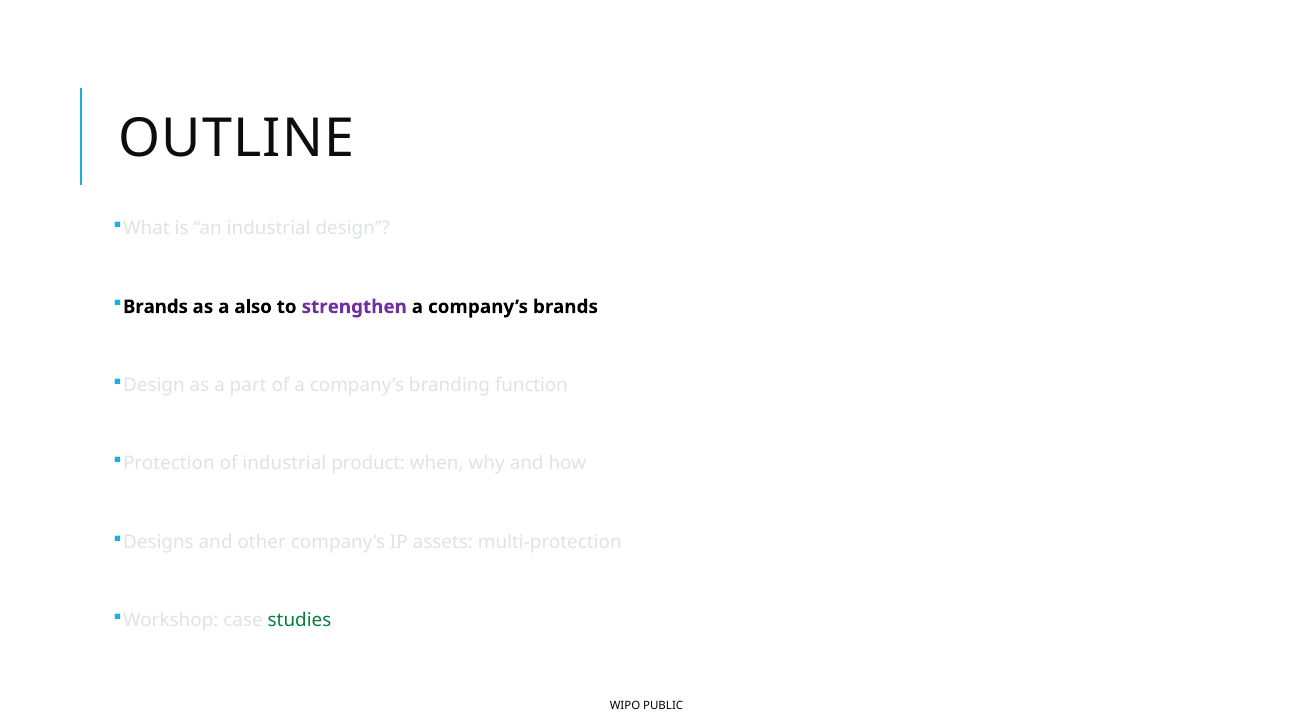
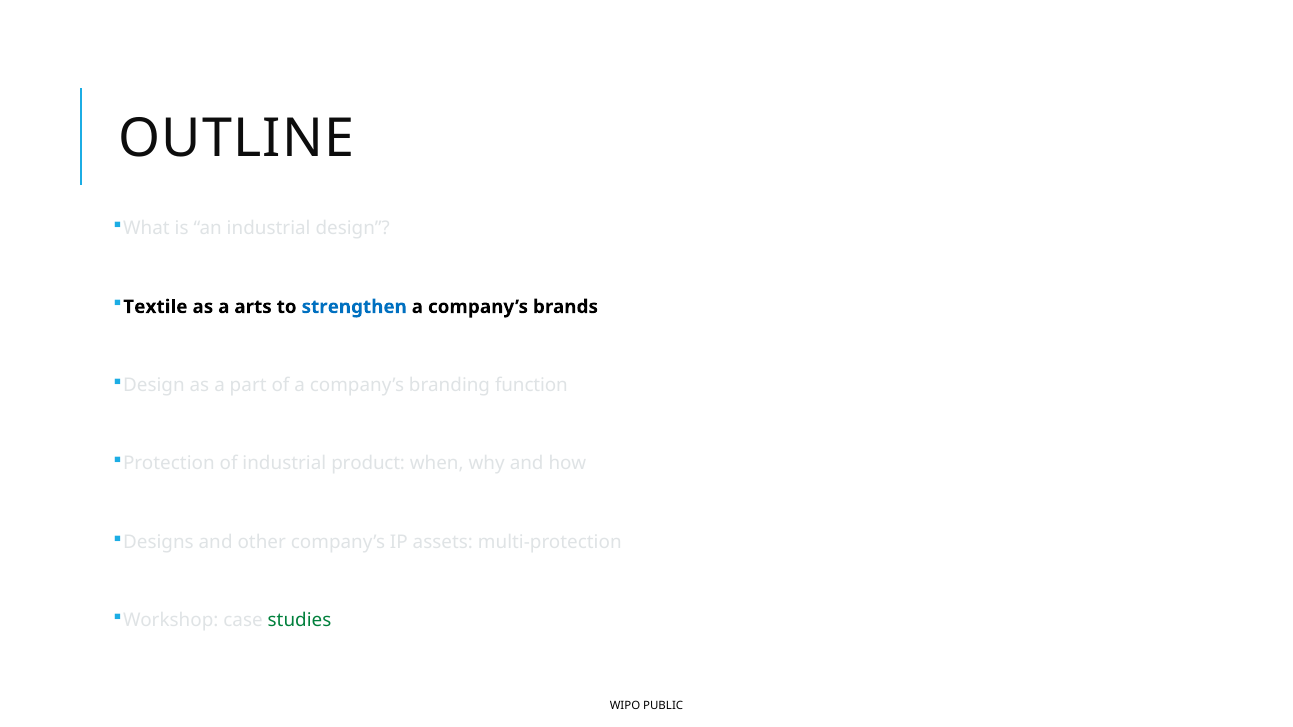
Brands: Brands -> Textile (155, 307)
also: also -> arts (253, 307)
strengthen colour: purple -> blue (354, 307)
